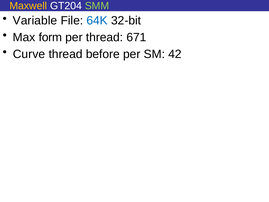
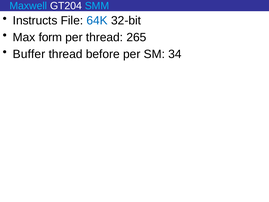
Maxwell colour: yellow -> light blue (28, 6)
SMM colour: light green -> light blue (97, 6)
Variable: Variable -> Instructs (35, 21)
671: 671 -> 265 (136, 37)
Curve: Curve -> Buffer (29, 54)
42: 42 -> 34 (175, 54)
